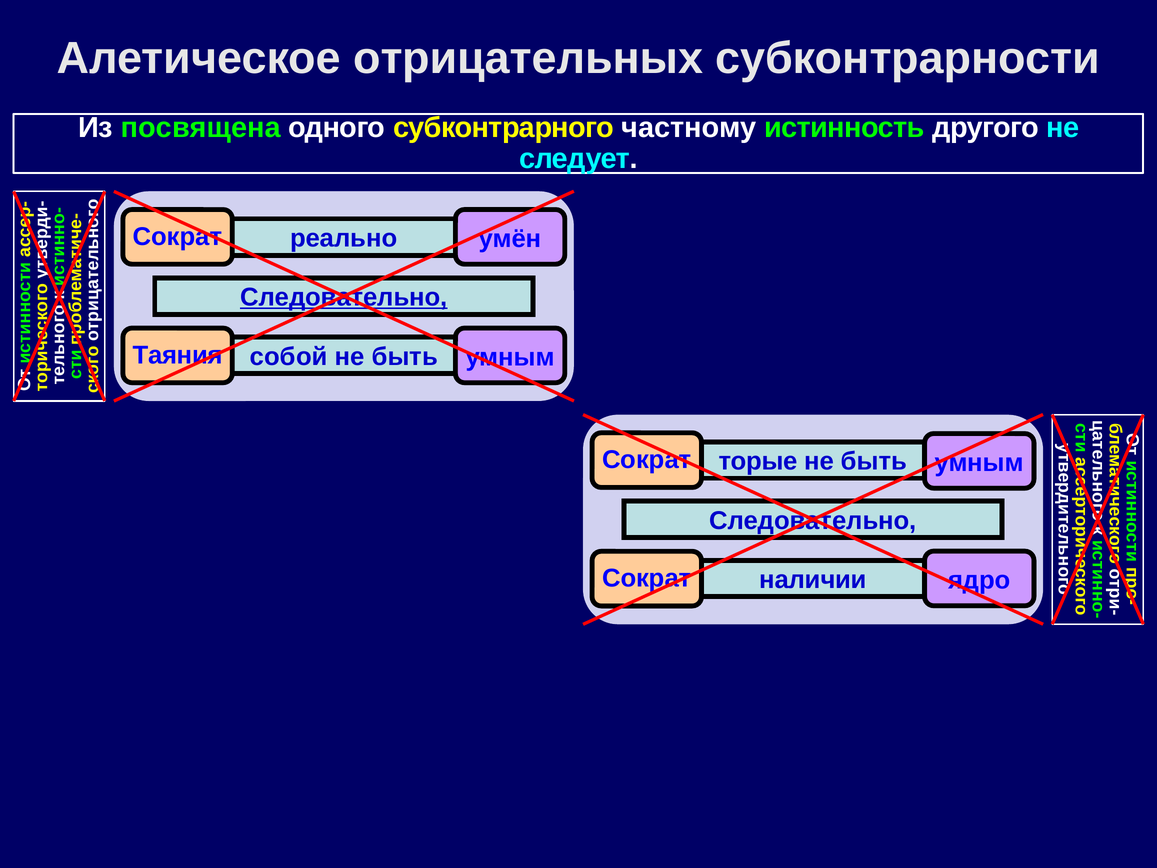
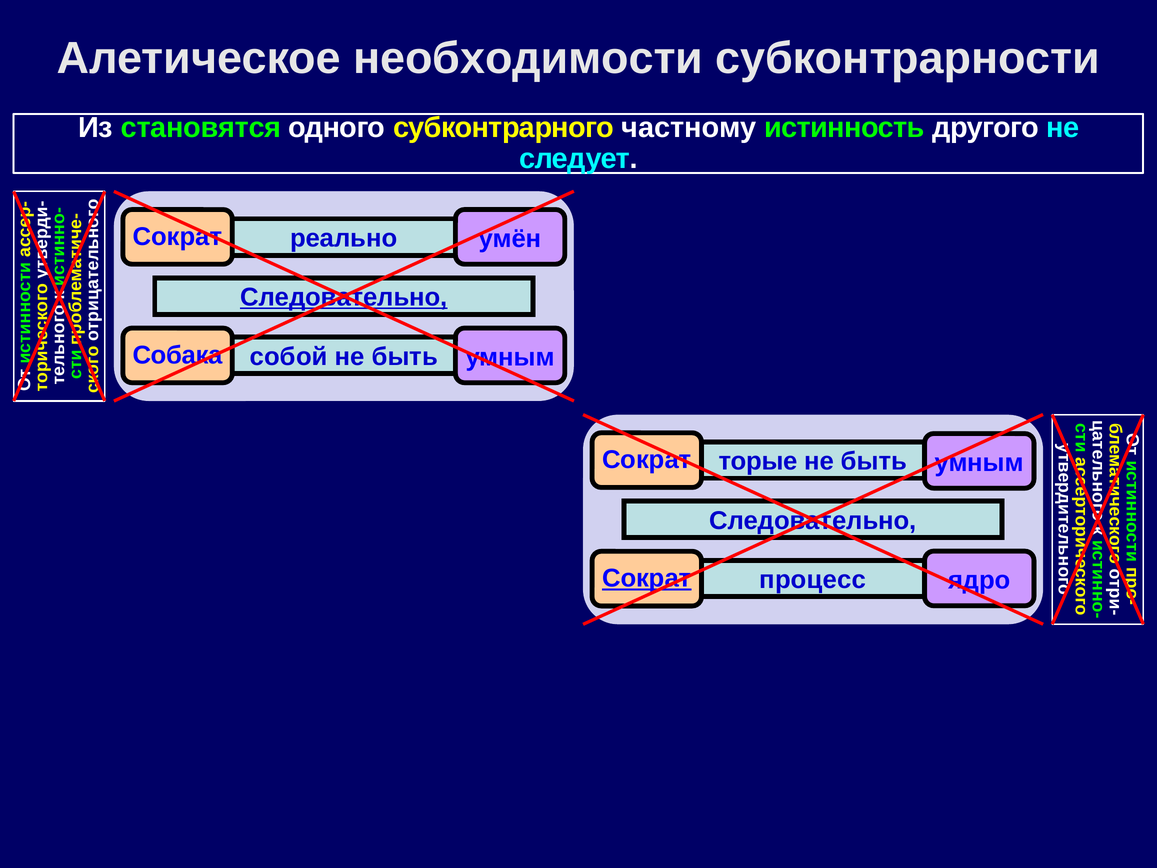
отрицательных: отрицательных -> необходимости (528, 59)
посвящена: посвящена -> становятся (201, 128)
Таяния: Таяния -> Собака (178, 355)
Сократ underline: none -> present (647, 578)
наличии: наличии -> процесс (813, 580)
